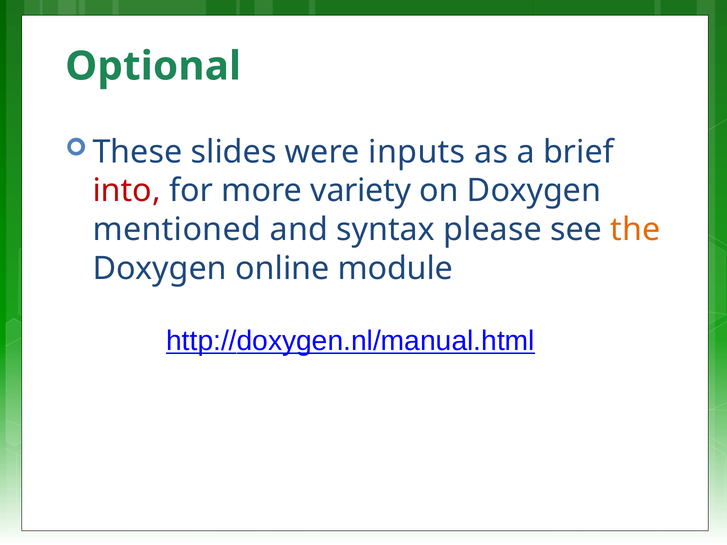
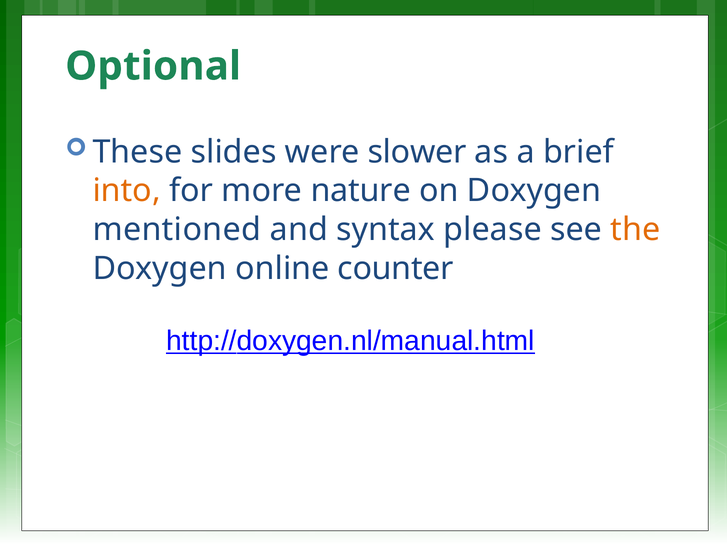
inputs: inputs -> slower (417, 152)
into colour: red -> orange (127, 191)
variety: variety -> nature (361, 191)
module: module -> counter (396, 268)
